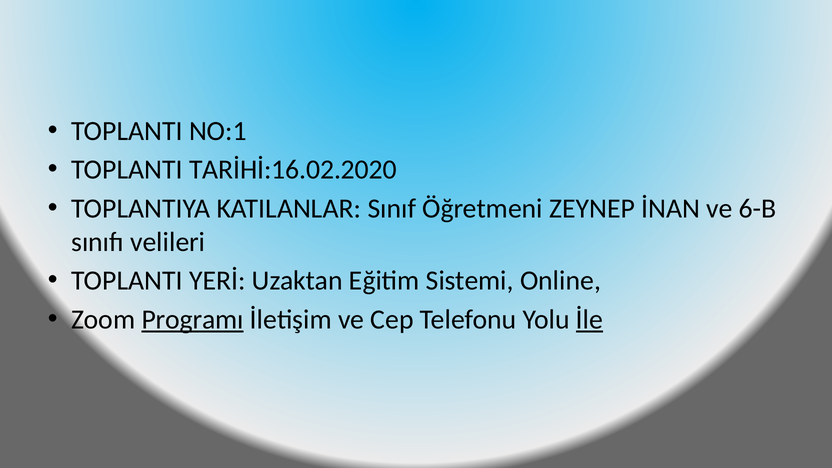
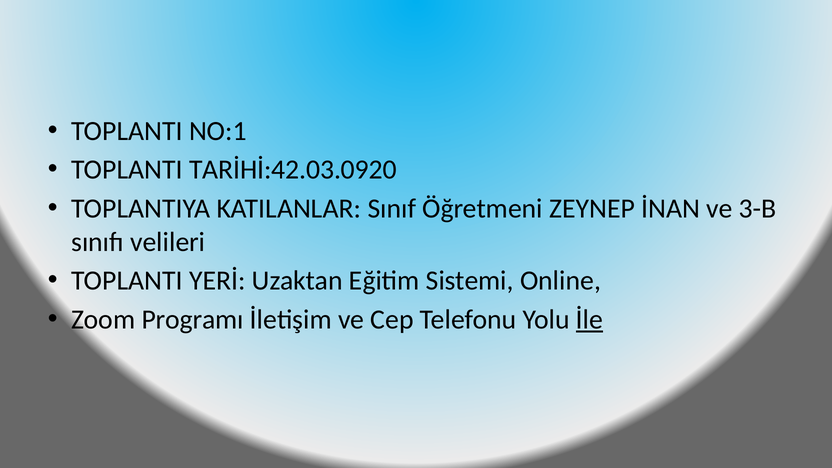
TARİHİ:16.02.2020: TARİHİ:16.02.2020 -> TARİHİ:42.03.0920 (293, 170)
6-B: 6-B -> 3-B (758, 209)
Programı underline: present -> none (193, 320)
